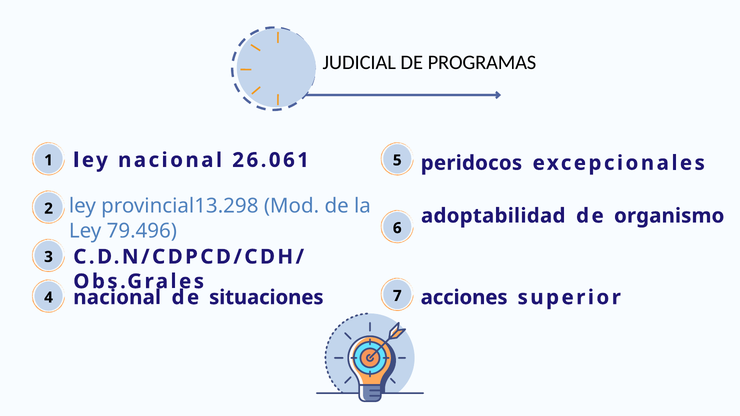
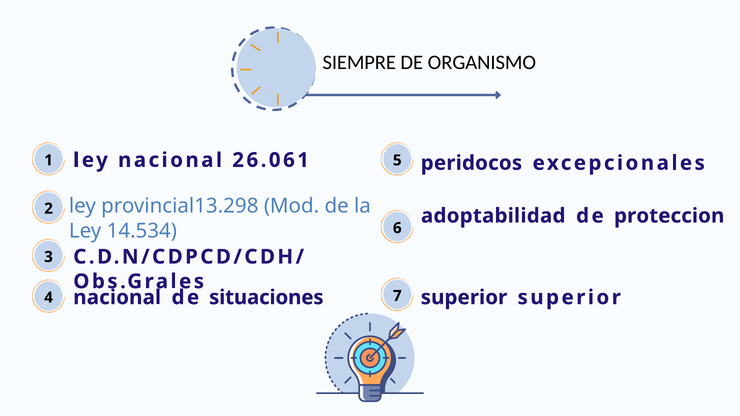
JUDICIAL: JUDICIAL -> SIEMPRE (359, 62)
PROGRAMAS: PROGRAMAS -> ORGANISMO (482, 62)
organismo: organismo -> proteccion (669, 216)
79.496: 79.496 -> 14.534 (142, 231)
7 acciones: acciones -> superior (464, 298)
